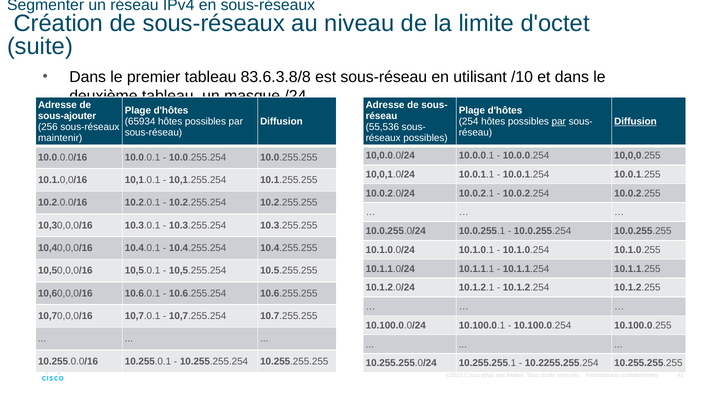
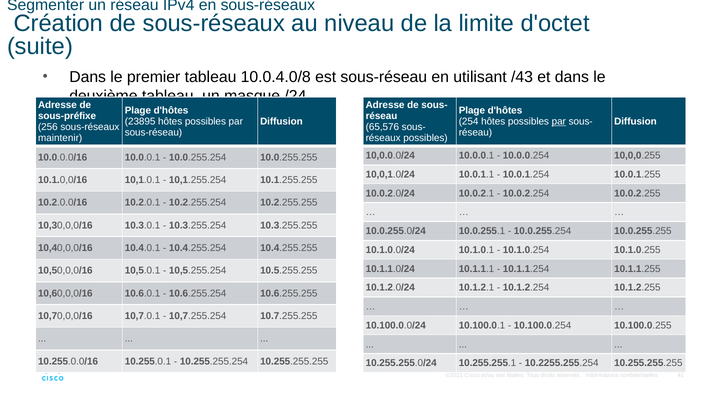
83.6.3.8/8: 83.6.3.8/8 -> 10.0.4.0/8 (276, 77)
/10: /10 -> /43 (522, 77)
sous-ajouter: sous-ajouter -> sous-préfixe (67, 116)
65934: 65934 -> 23895 (140, 122)
Diffusion underline: present -> none (635, 122)
55,536: 55,536 -> 65,576 (382, 127)
